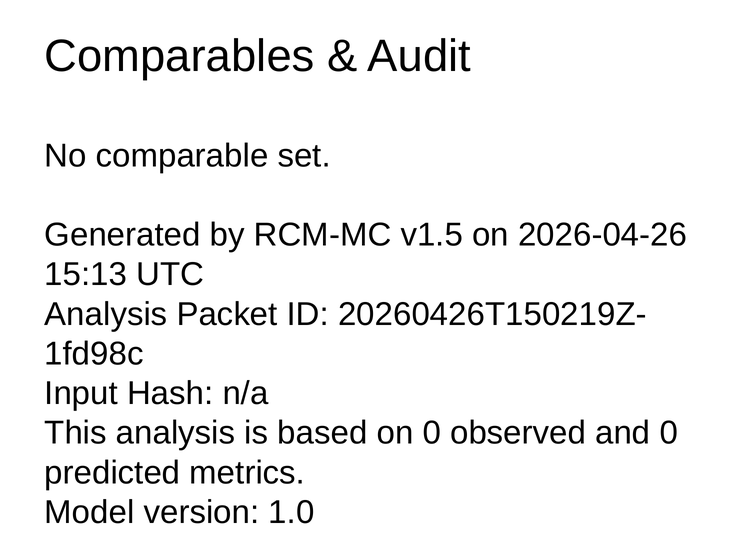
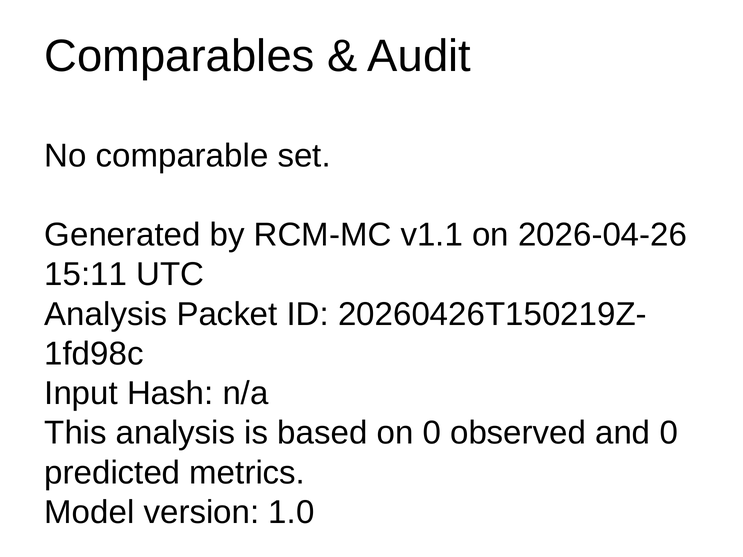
v1.5: v1.5 -> v1.1 (432, 235)
15:13: 15:13 -> 15:11 (86, 275)
